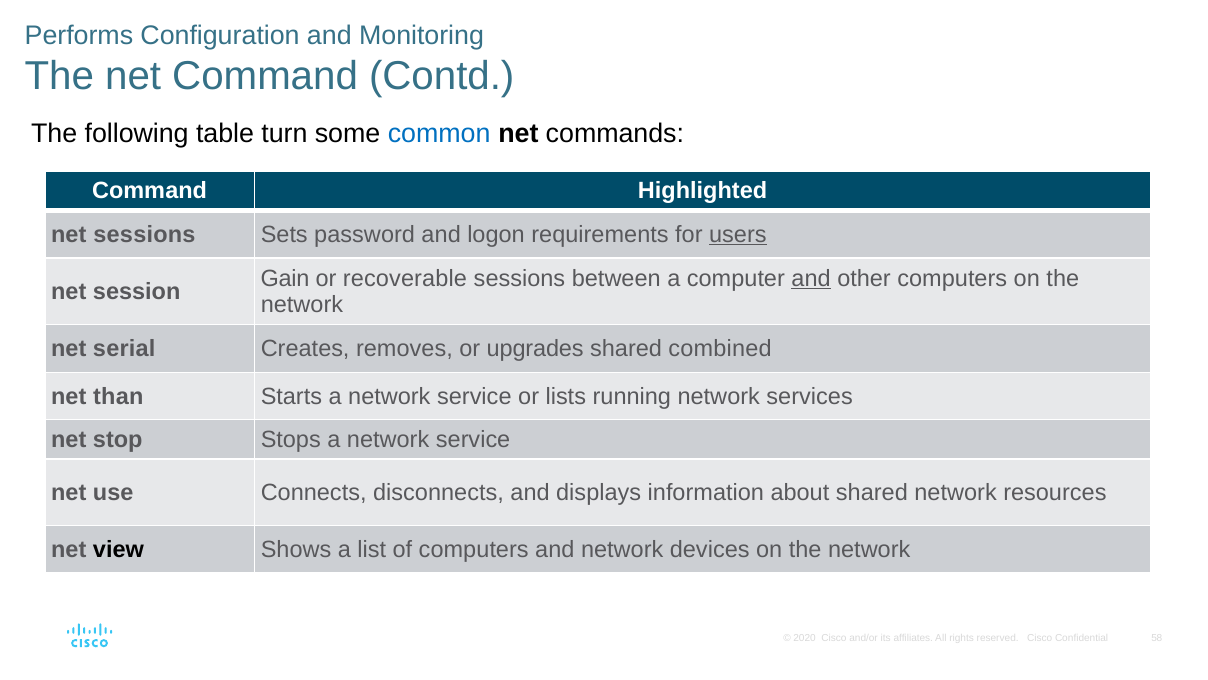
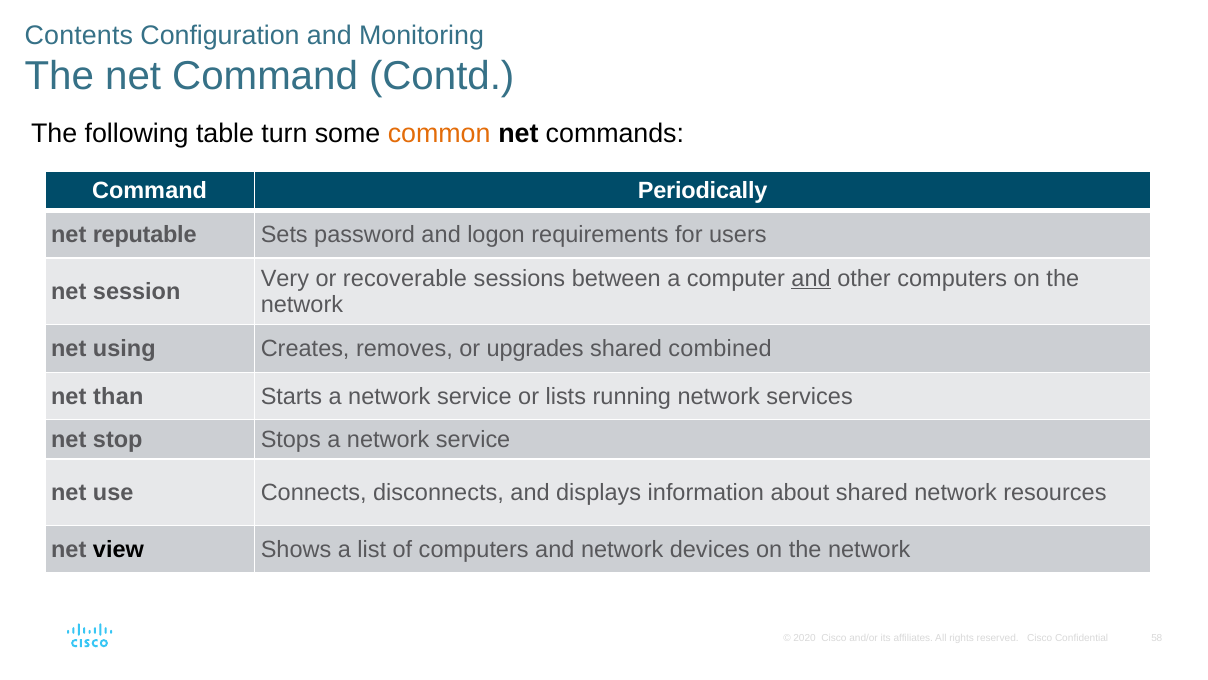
Performs: Performs -> Contents (79, 35)
common colour: blue -> orange (439, 133)
Highlighted: Highlighted -> Periodically (703, 191)
net sessions: sessions -> reputable (145, 234)
users underline: present -> none (738, 234)
Gain: Gain -> Very (285, 278)
serial: serial -> using (124, 349)
